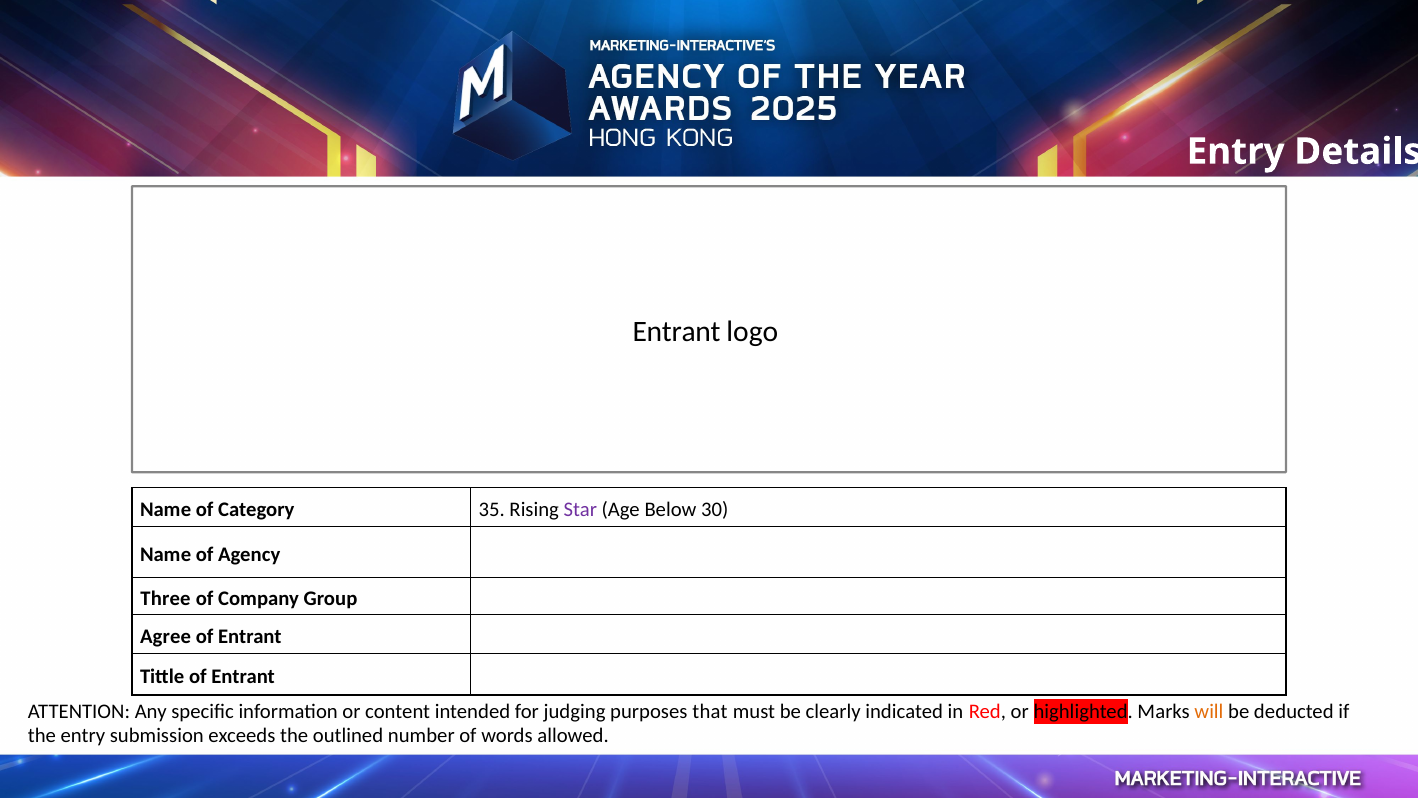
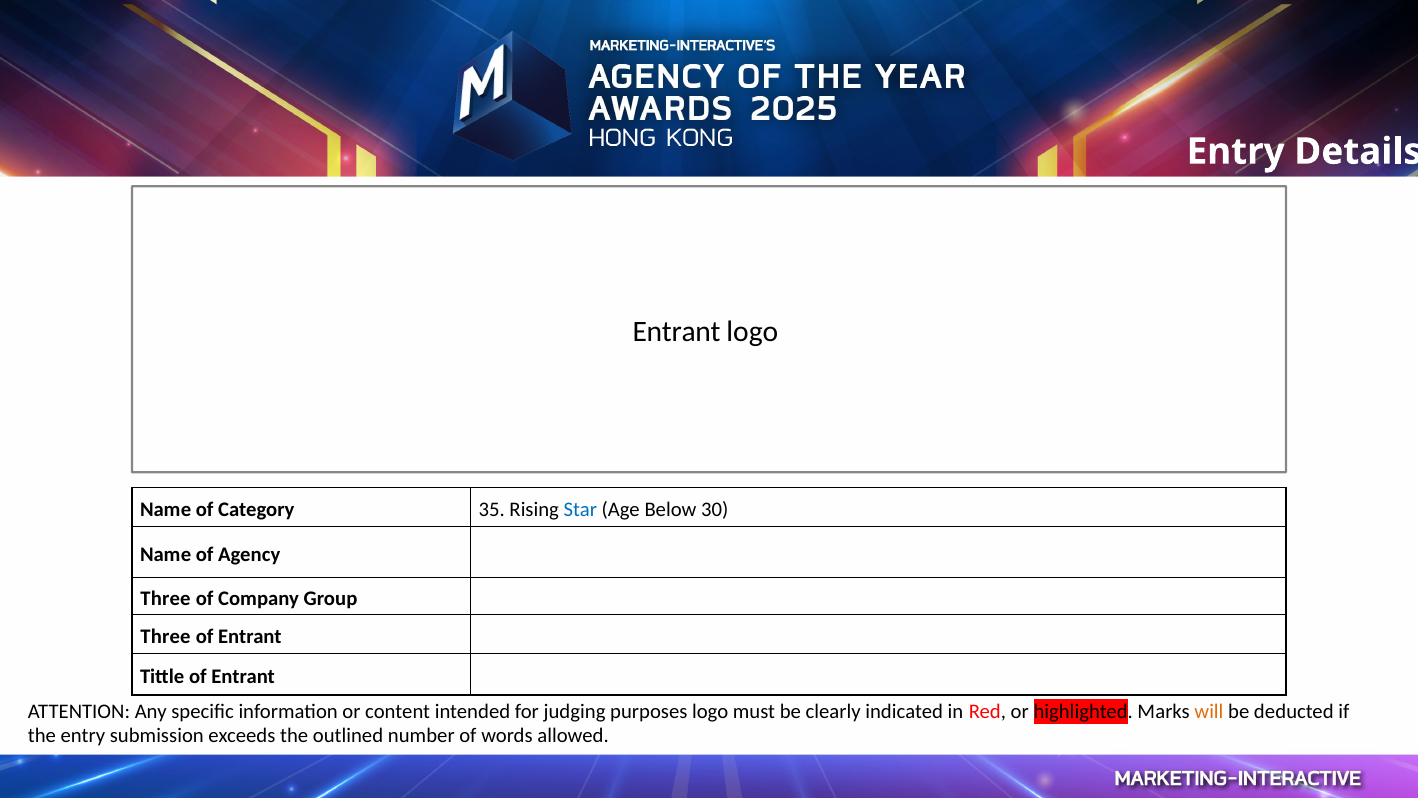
Star colour: purple -> blue (580, 509)
Agree: Agree -> Three (165, 636)
purposes that: that -> logo (710, 711)
